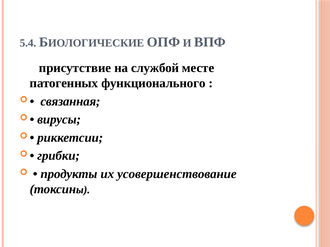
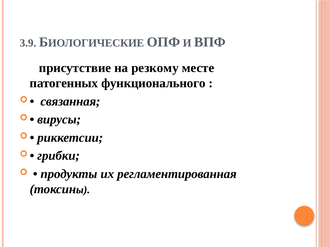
5.4: 5.4 -> 3.9 (28, 43)
службой: службой -> резкому (155, 68)
усовершенствование: усовершенствование -> регламентированная (177, 174)
